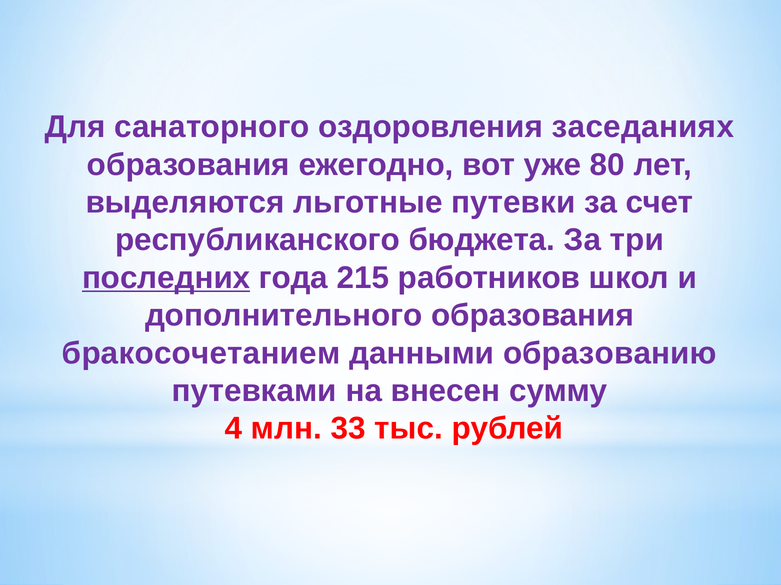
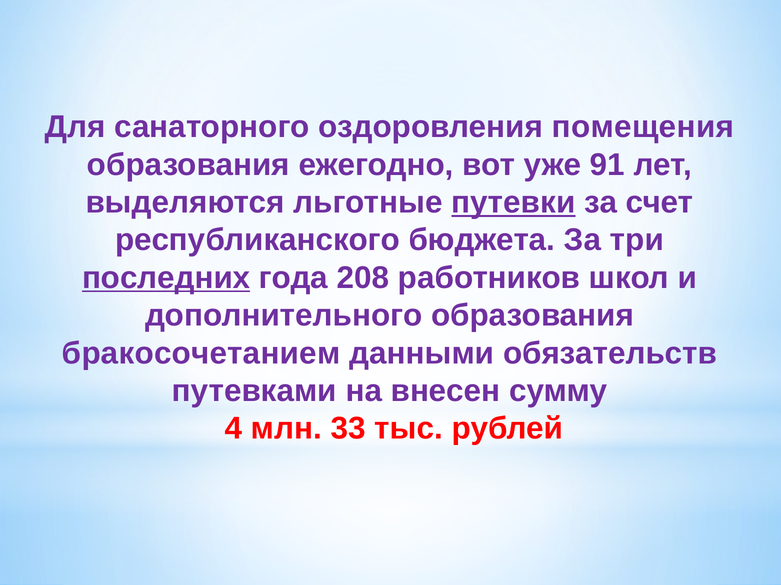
заседаниях: заседаниях -> помещения (643, 127)
80: 80 -> 91 (607, 165)
путевки underline: none -> present (513, 203)
215: 215 -> 208 (363, 278)
образованию: образованию -> обязательств (610, 354)
